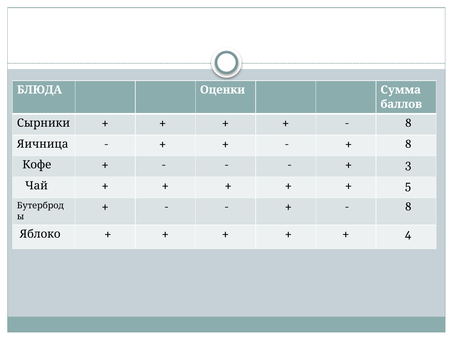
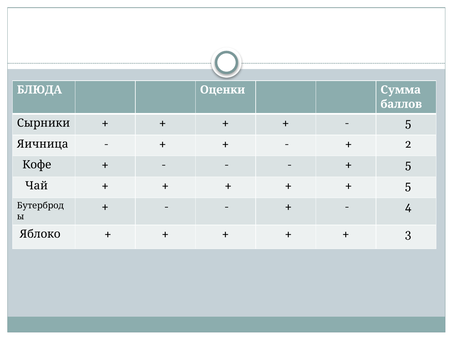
8: 8 -> 5 (408, 123)
8: 8 -> 2 (408, 144)
3: 3 -> 5 (408, 165)
8: 8 -> 4 (408, 207)
4: 4 -> 3 (408, 234)
